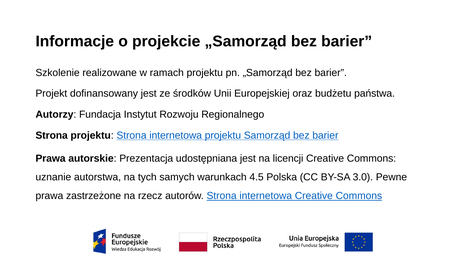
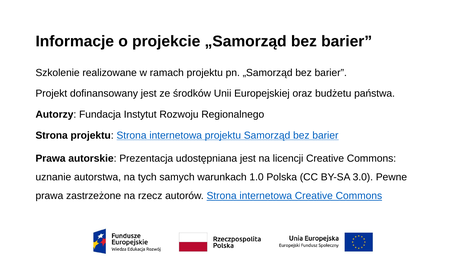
4.5: 4.5 -> 1.0 (257, 177)
